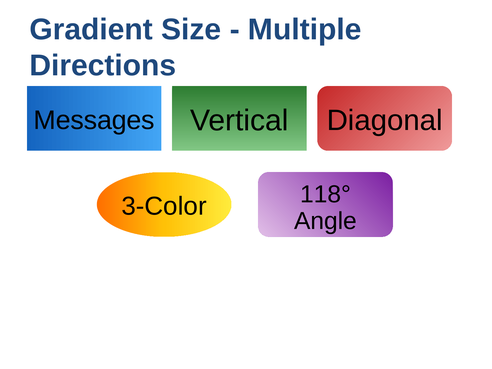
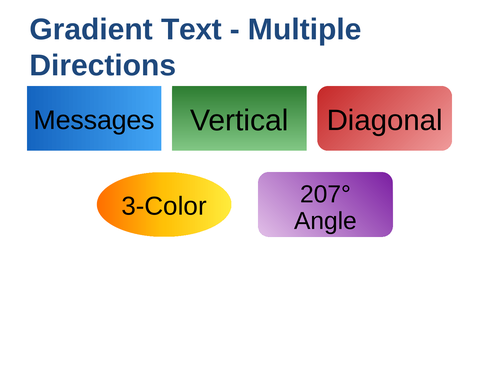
Size: Size -> Text (191, 30)
118°: 118° -> 207° (325, 194)
